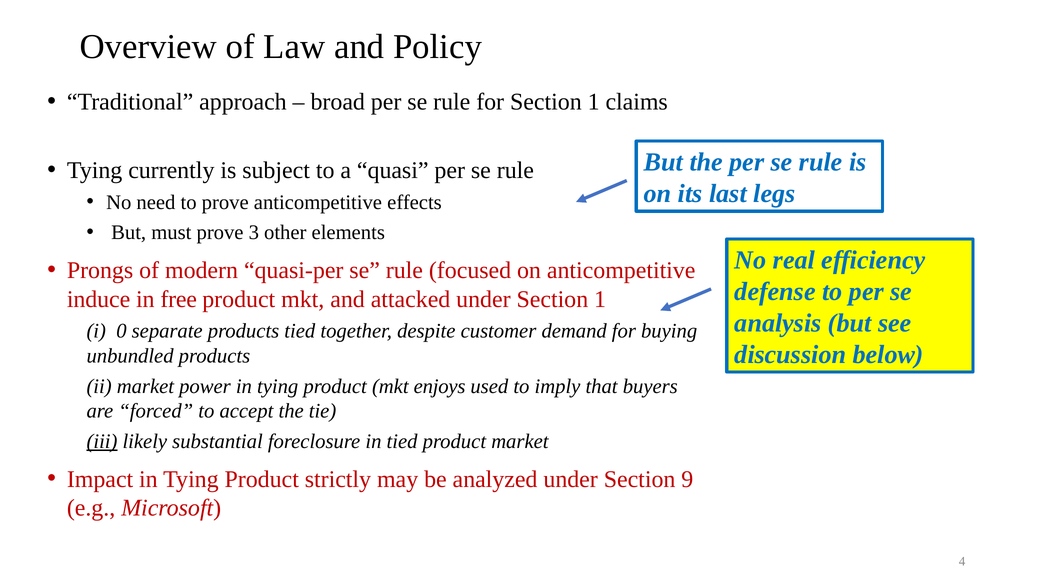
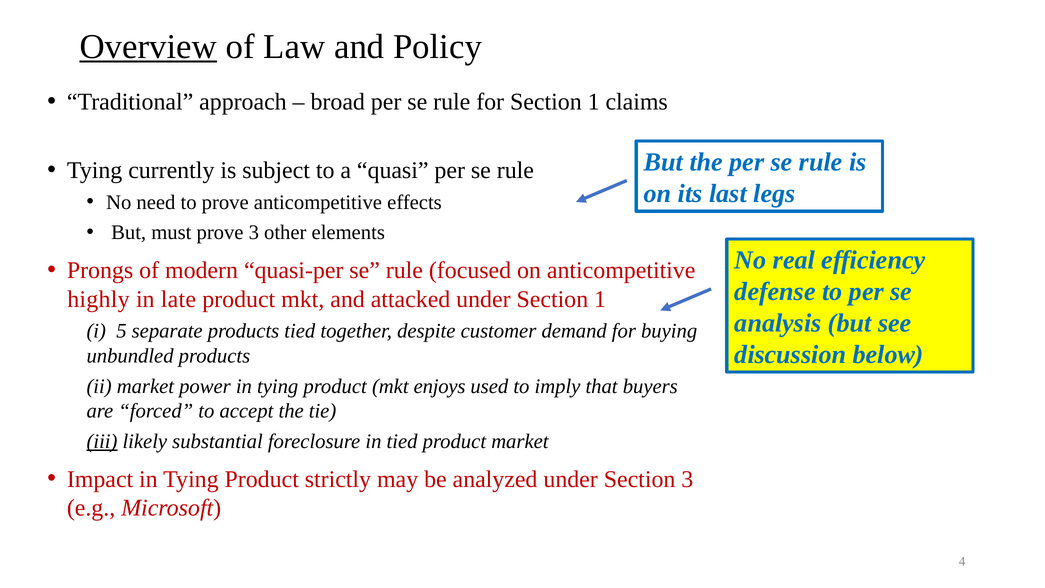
Overview underline: none -> present (148, 47)
induce: induce -> highly (98, 299)
free: free -> late (178, 299)
0: 0 -> 5 (121, 331)
Section 9: 9 -> 3 (687, 479)
